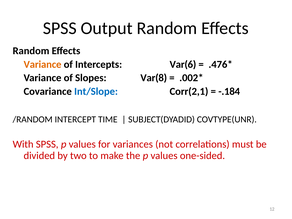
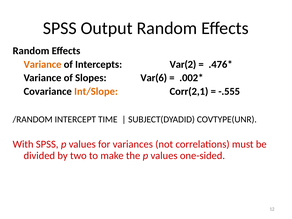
Var(6: Var(6 -> Var(2 (183, 64)
Var(8: Var(8 -> Var(6 (154, 78)
Int/Slope colour: blue -> orange (96, 91)
-.184: -.184 -> -.555 (229, 91)
